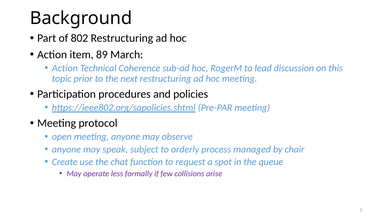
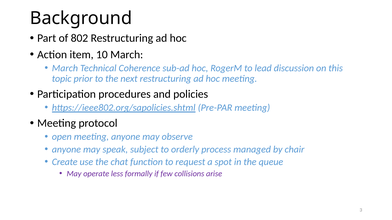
89: 89 -> 10 (102, 55)
Action: Action -> March (65, 68)
